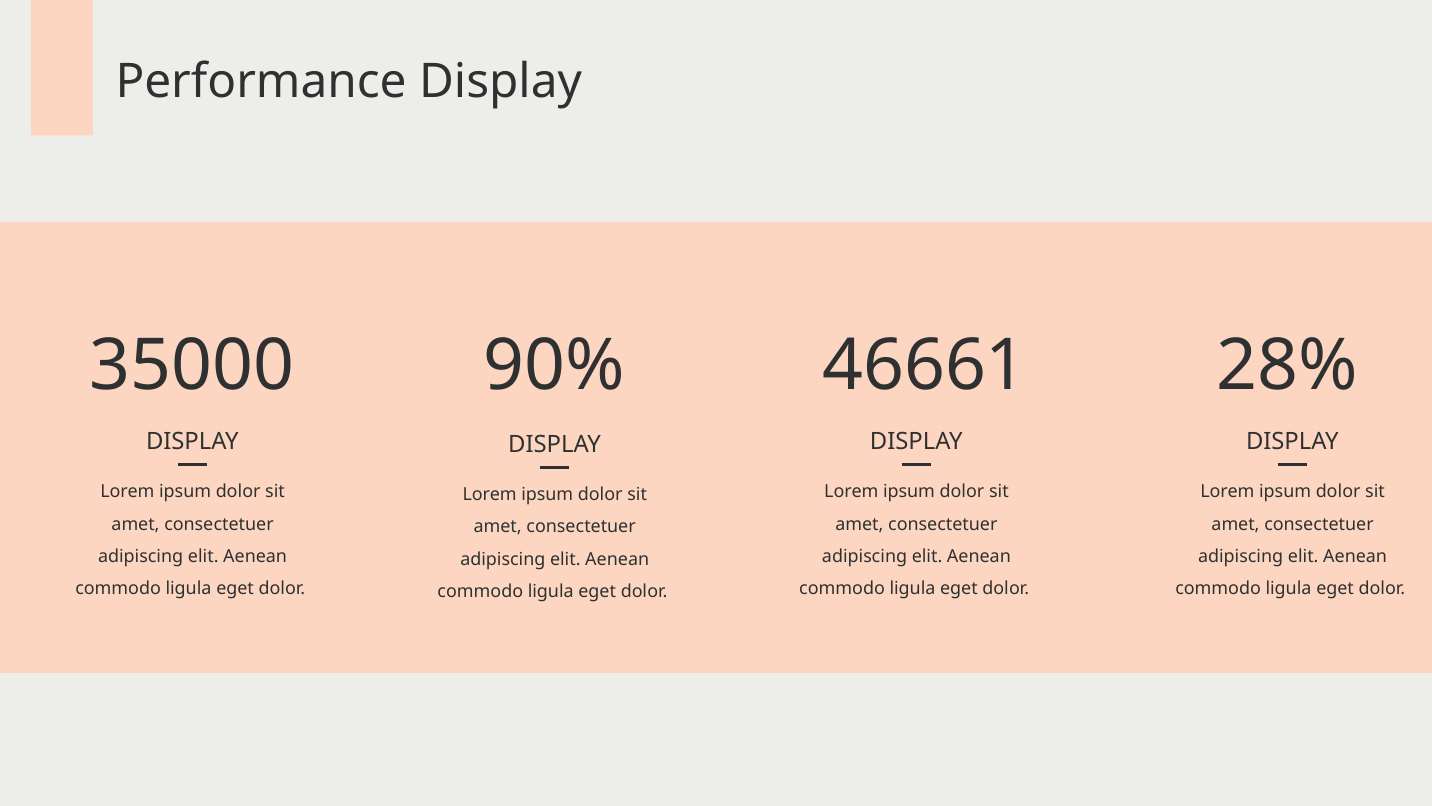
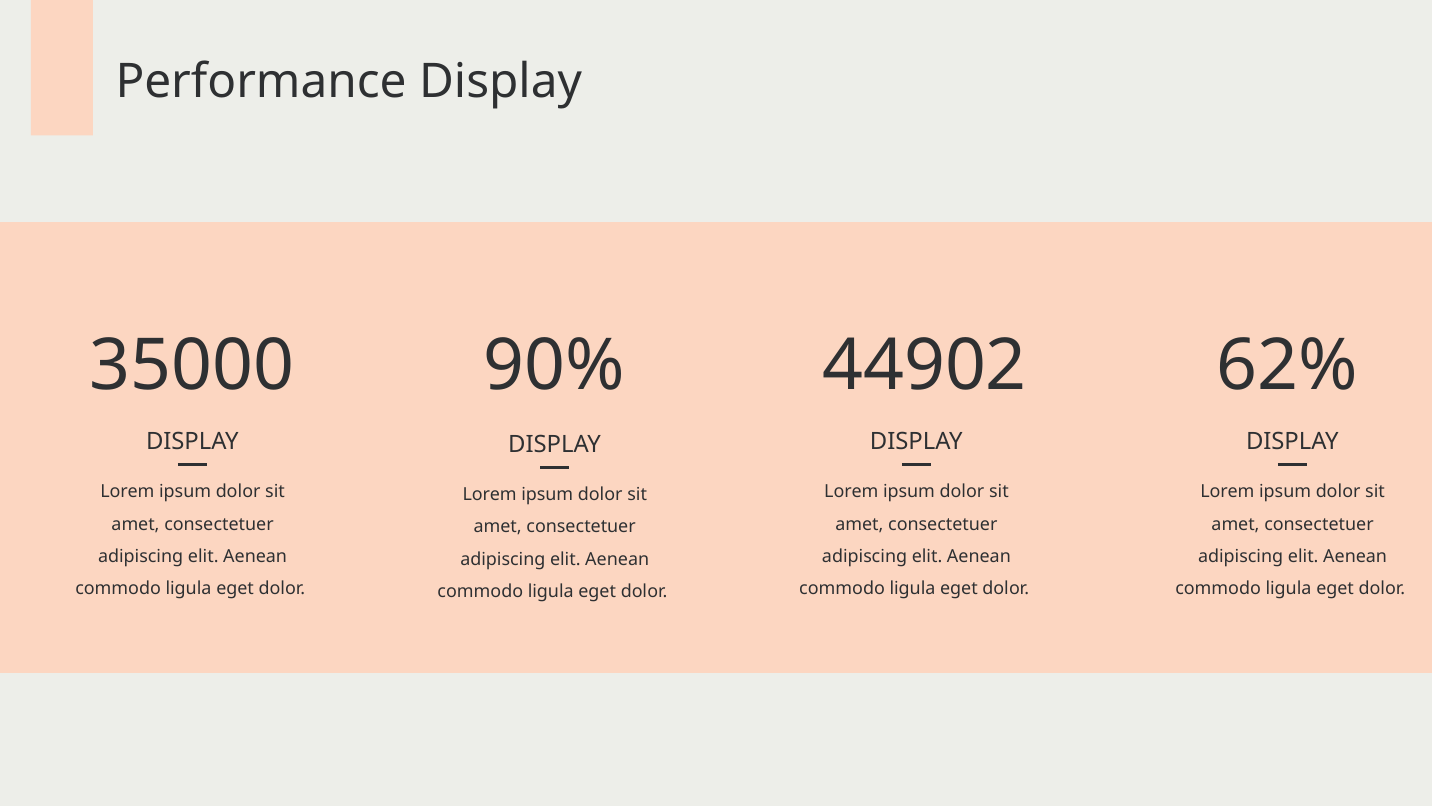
46661: 46661 -> 44902 (925, 365)
28%: 28% -> 62% (1287, 365)
